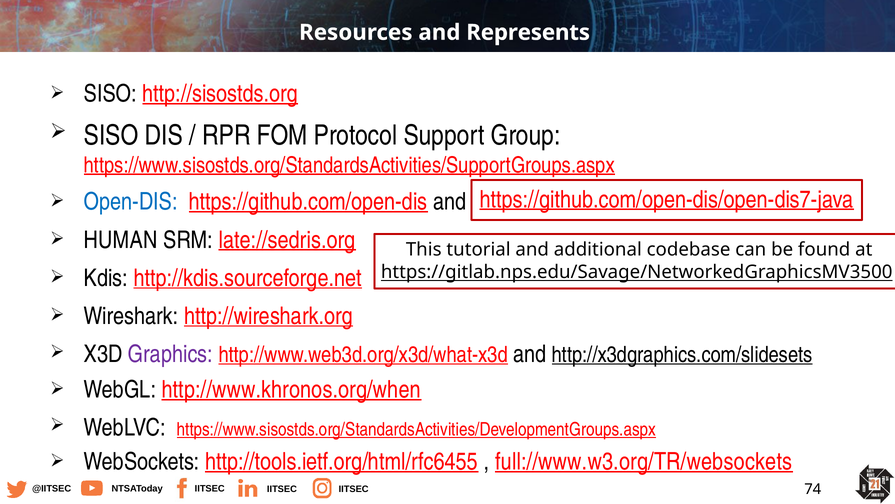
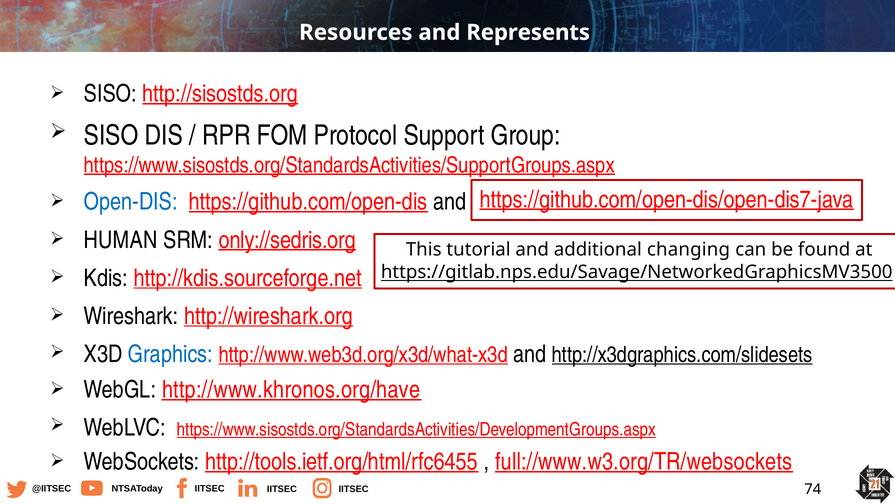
late://sedris.org: late://sedris.org -> only://sedris.org (287, 240)
codebase: codebase -> changing (688, 249)
Graphics colour: purple -> blue (170, 354)
http://www.khronos.org/when: http://www.khronos.org/when -> http://www.khronos.org/have (291, 389)
